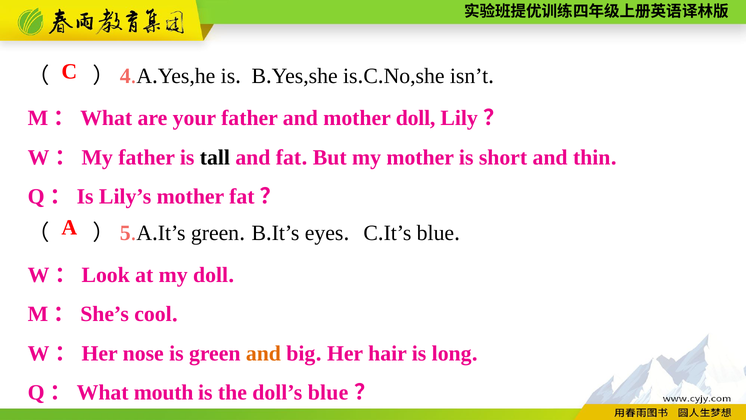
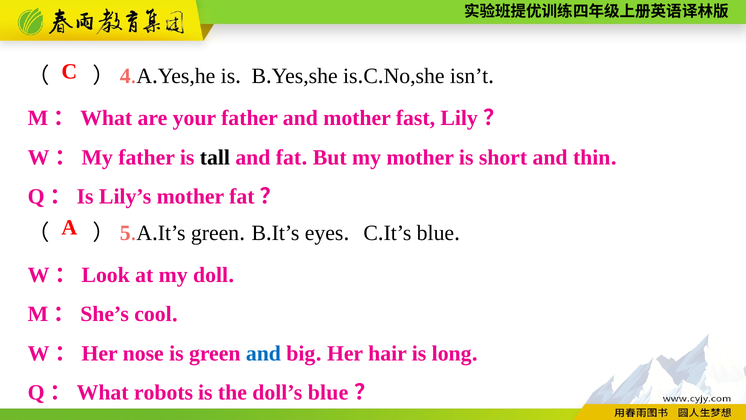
mother doll: doll -> fast (415, 118)
and colour: orange -> blue (263, 353)
mouth: mouth -> robots (164, 392)
